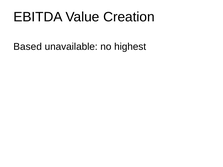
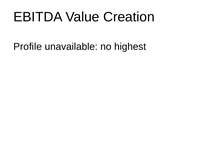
Based: Based -> Profile (28, 47)
